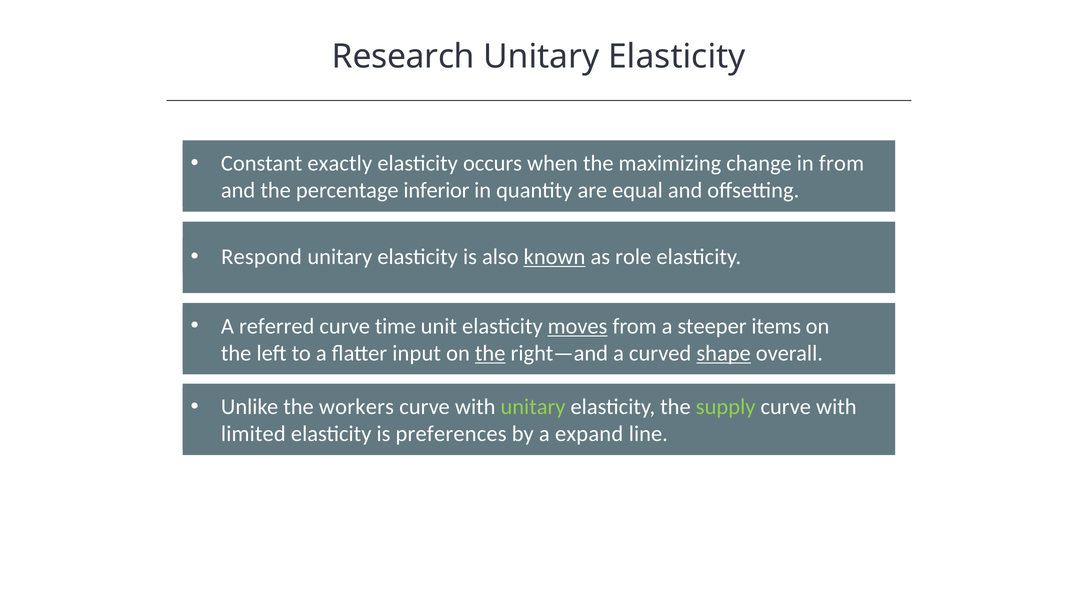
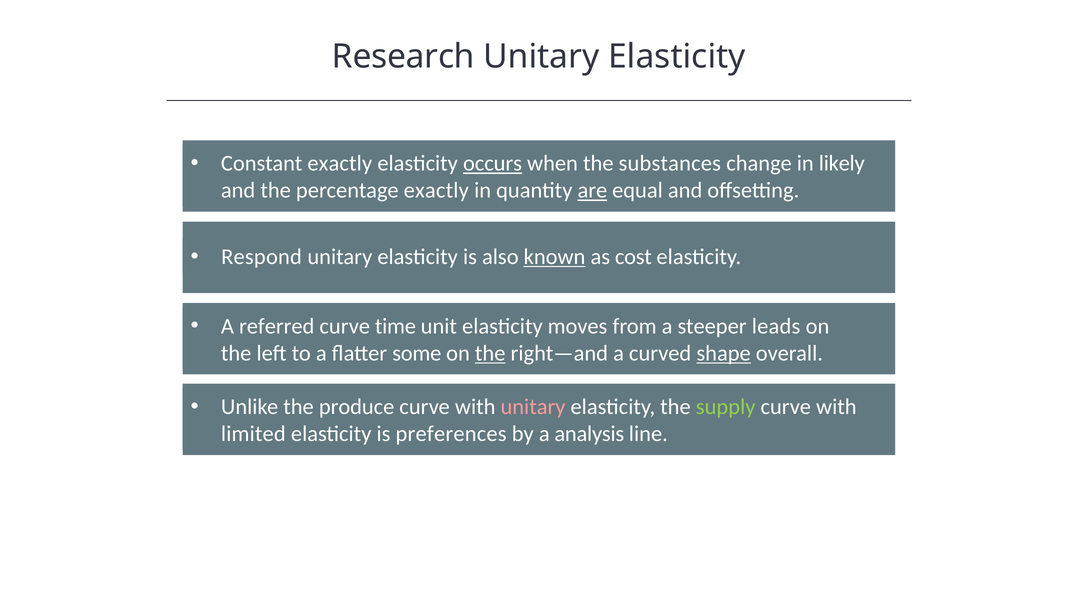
occurs underline: none -> present (493, 163)
maximizing: maximizing -> substances (670, 163)
in from: from -> likely (842, 163)
percentage inferior: inferior -> exactly (436, 190)
are underline: none -> present (592, 190)
role: role -> cost (633, 257)
moves underline: present -> none (578, 326)
items: items -> leads (776, 326)
input: input -> some (417, 353)
workers: workers -> produce (357, 407)
unitary colour: light green -> pink (533, 407)
expand: expand -> analysis (589, 434)
